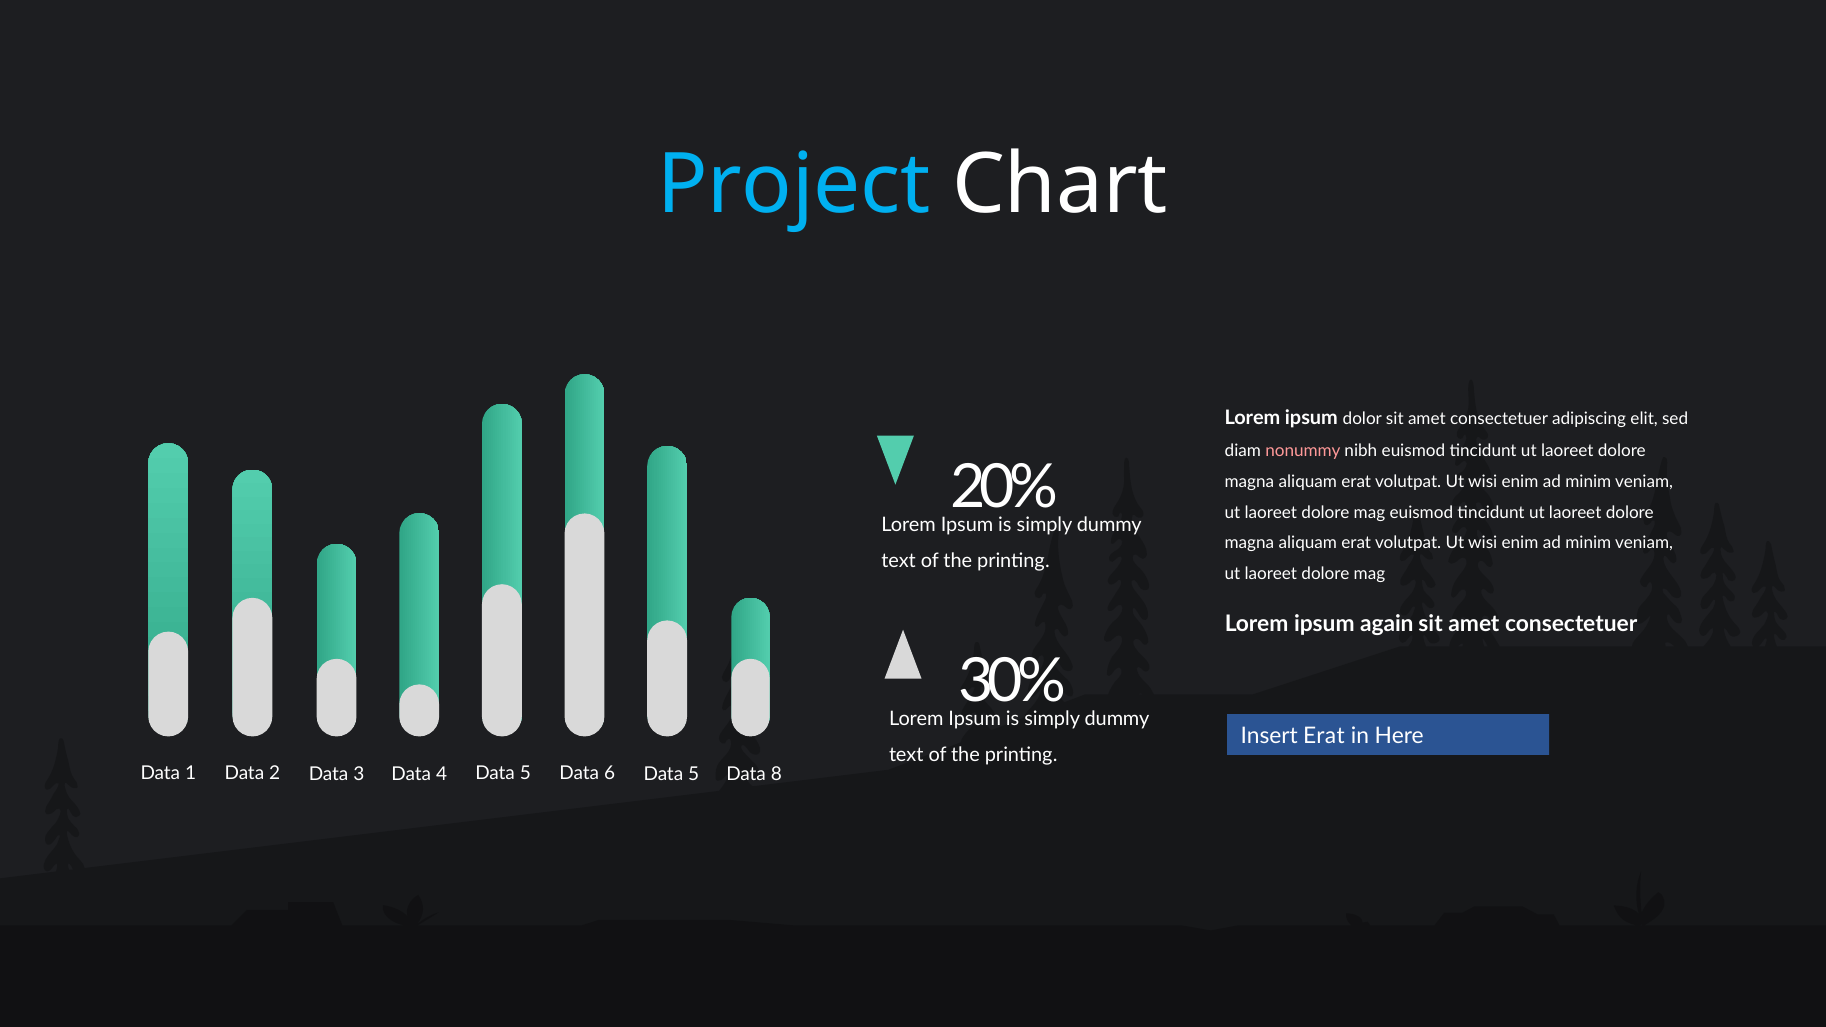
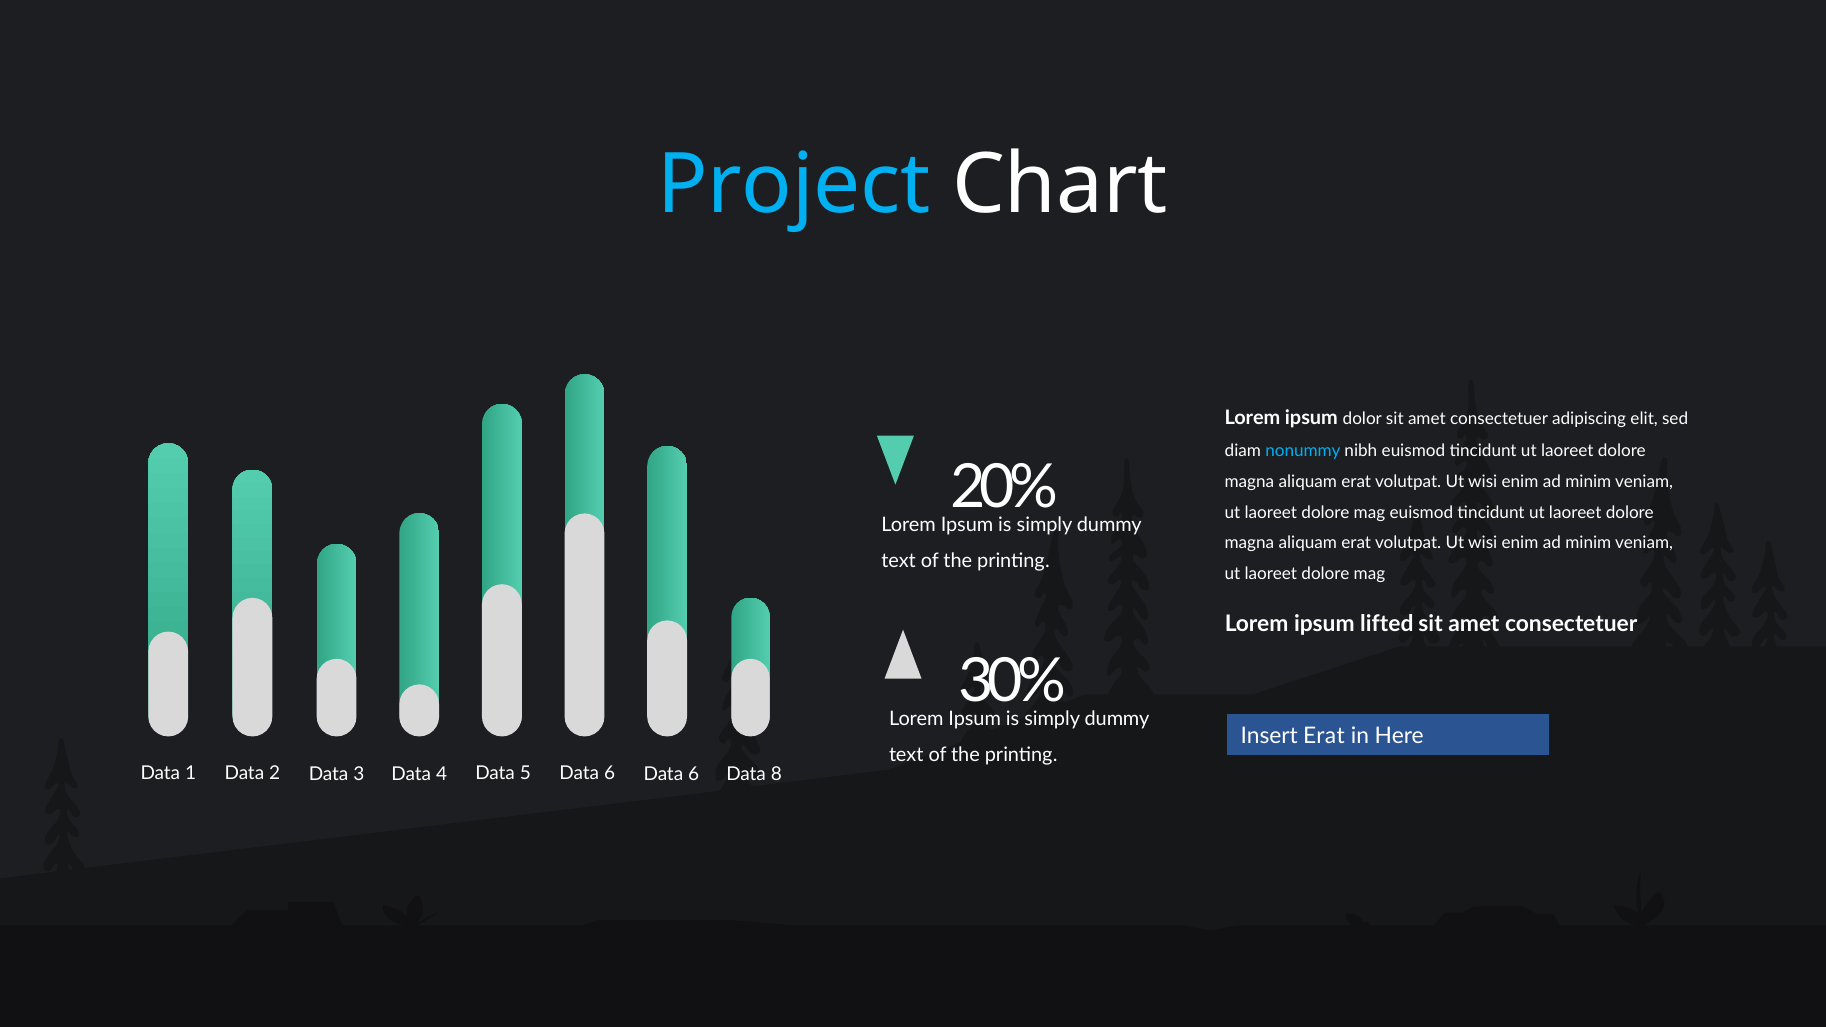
nonummy colour: pink -> light blue (1303, 451)
again: again -> lifted (1387, 624)
6 Data 5: 5 -> 6 (694, 774)
